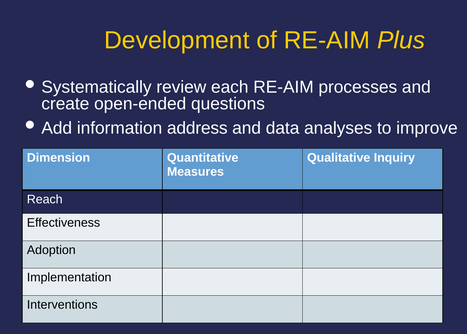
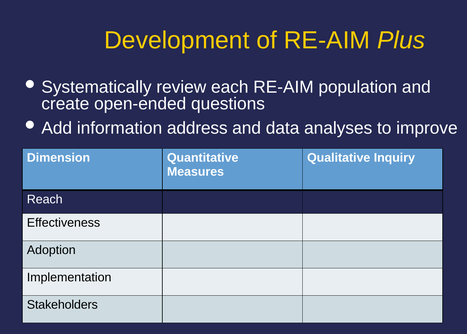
processes: processes -> population (358, 87)
Interventions: Interventions -> Stakeholders (62, 304)
